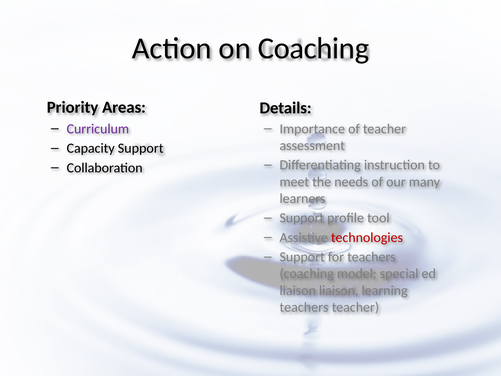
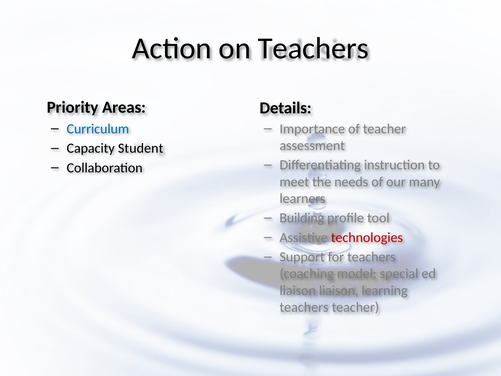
on Coaching: Coaching -> Teachers (313, 48)
Curriculum colour: purple -> blue (98, 129)
Capacity Support: Support -> Student (141, 148)
Support: Support -> Building (302, 218)
